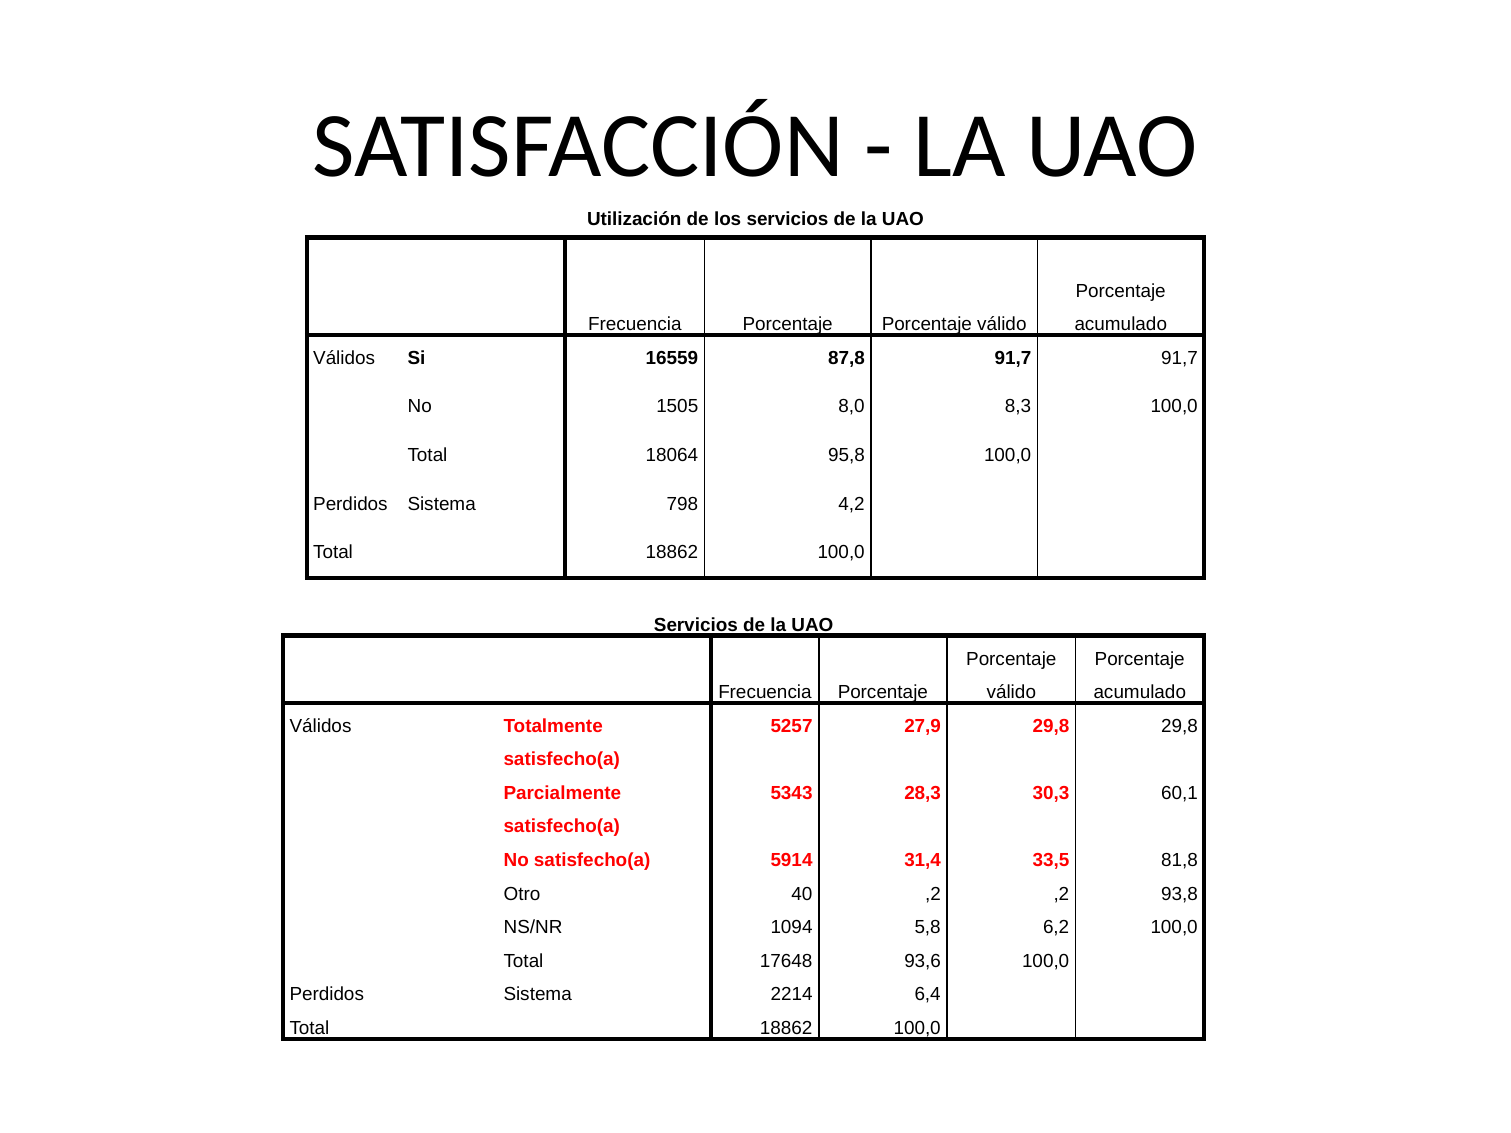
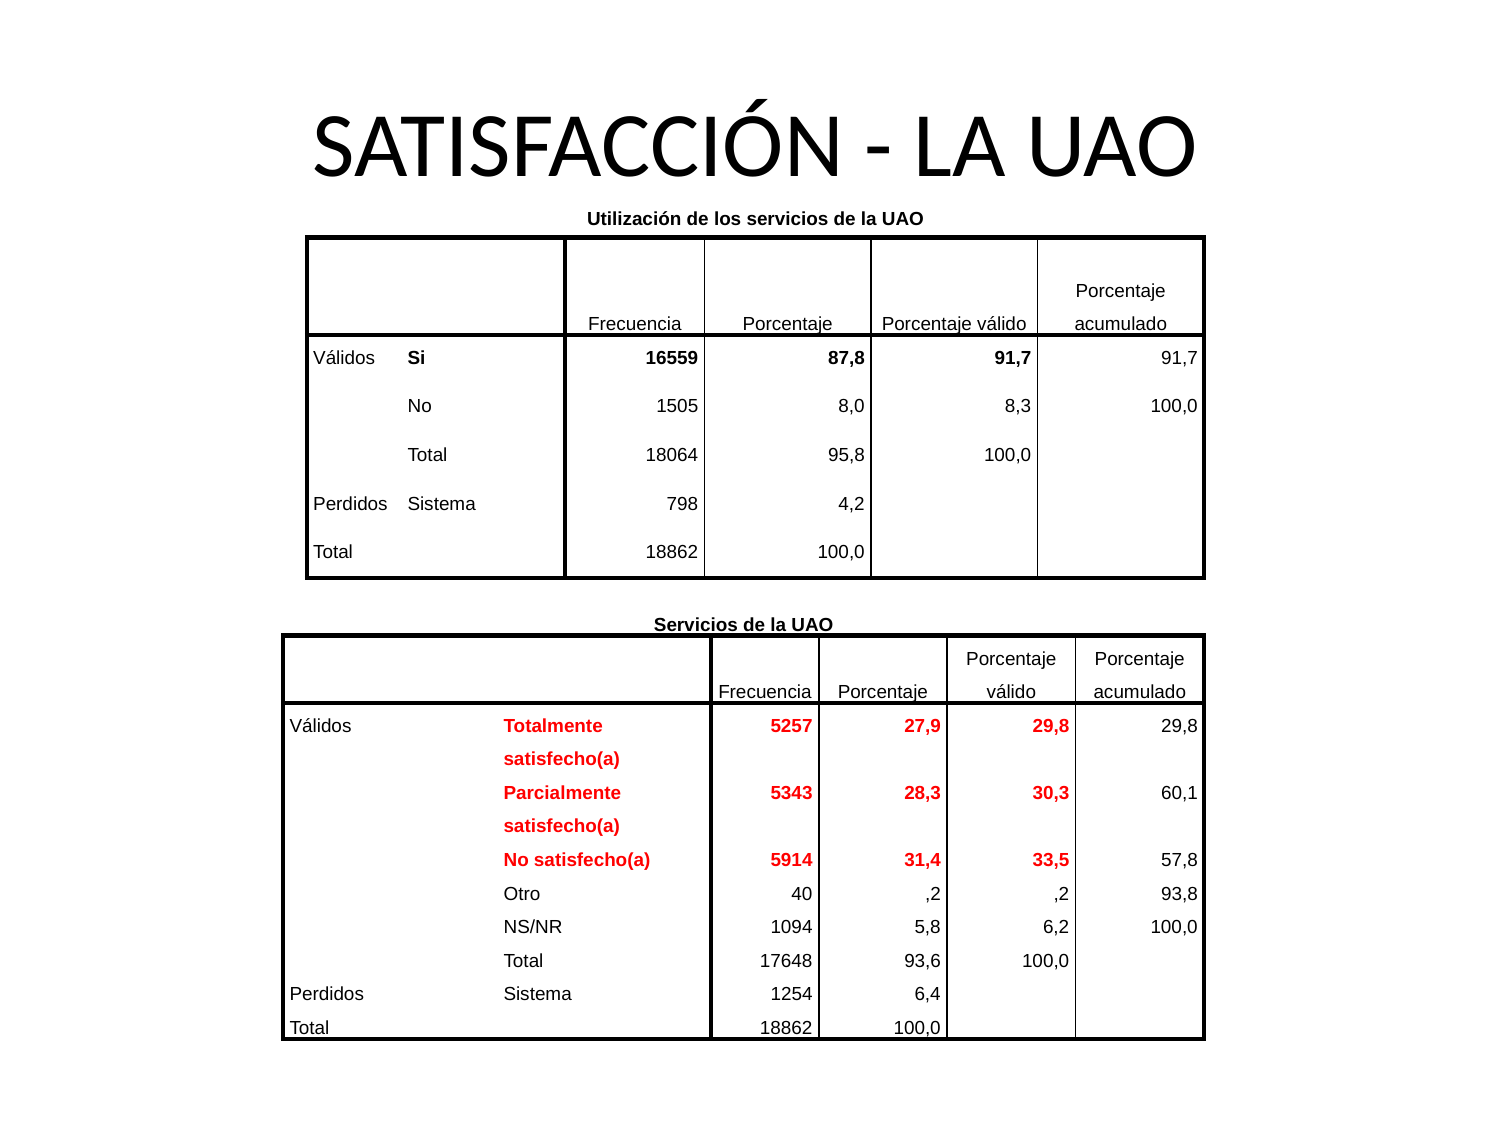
81,8: 81,8 -> 57,8 (1180, 860)
2214: 2214 -> 1254 (792, 995)
